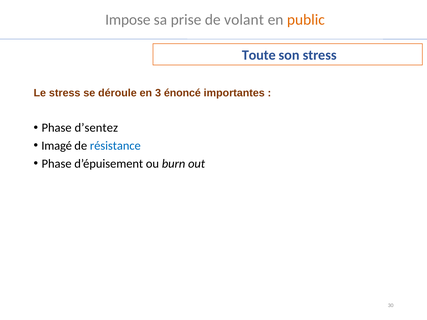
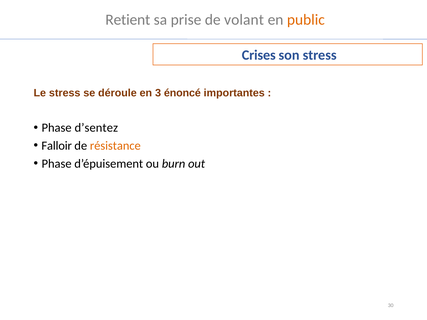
Impose: Impose -> Retient (128, 20)
Toute: Toute -> Crises (259, 55)
Imagé: Imagé -> Falloir (57, 146)
résistance colour: blue -> orange (115, 146)
